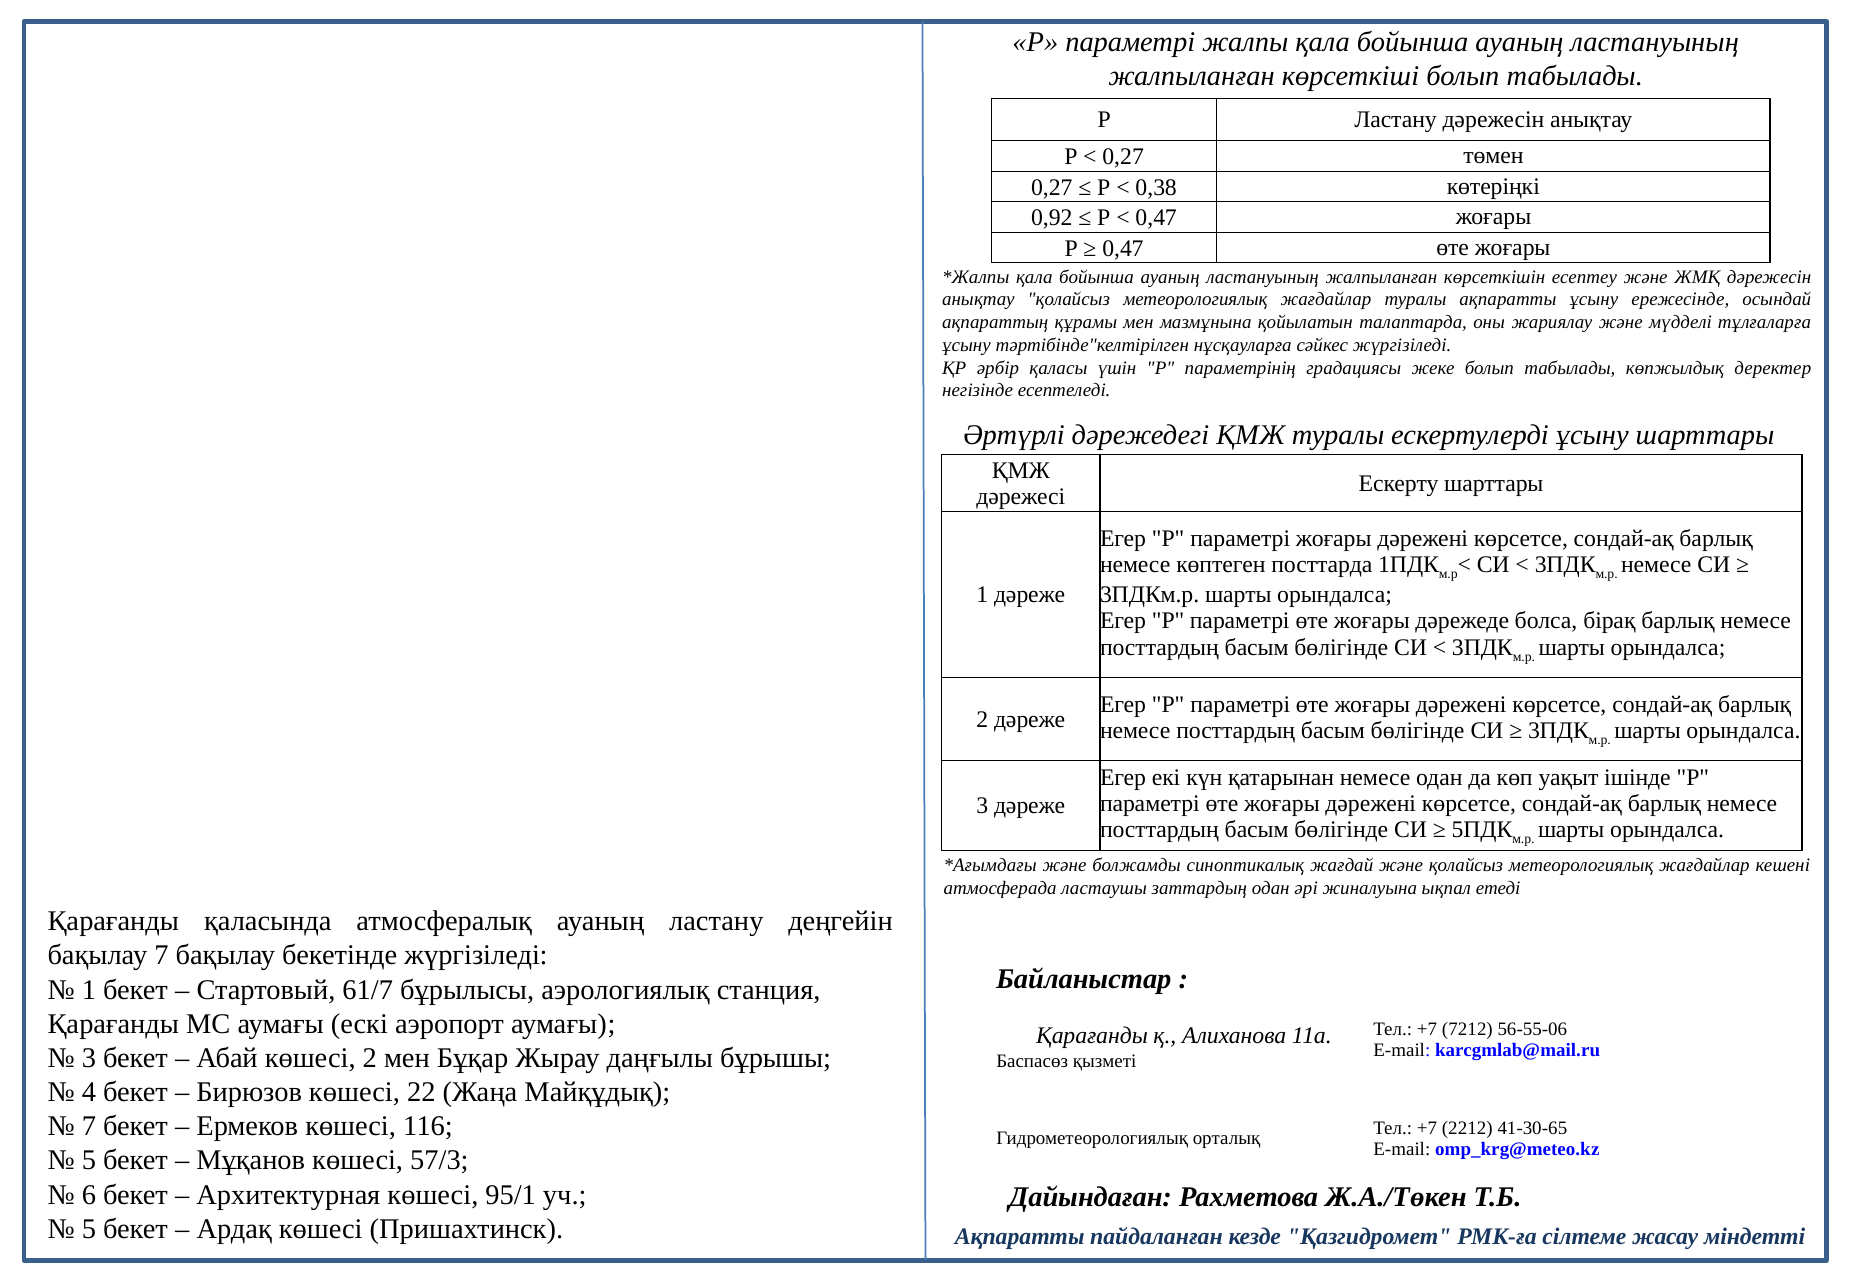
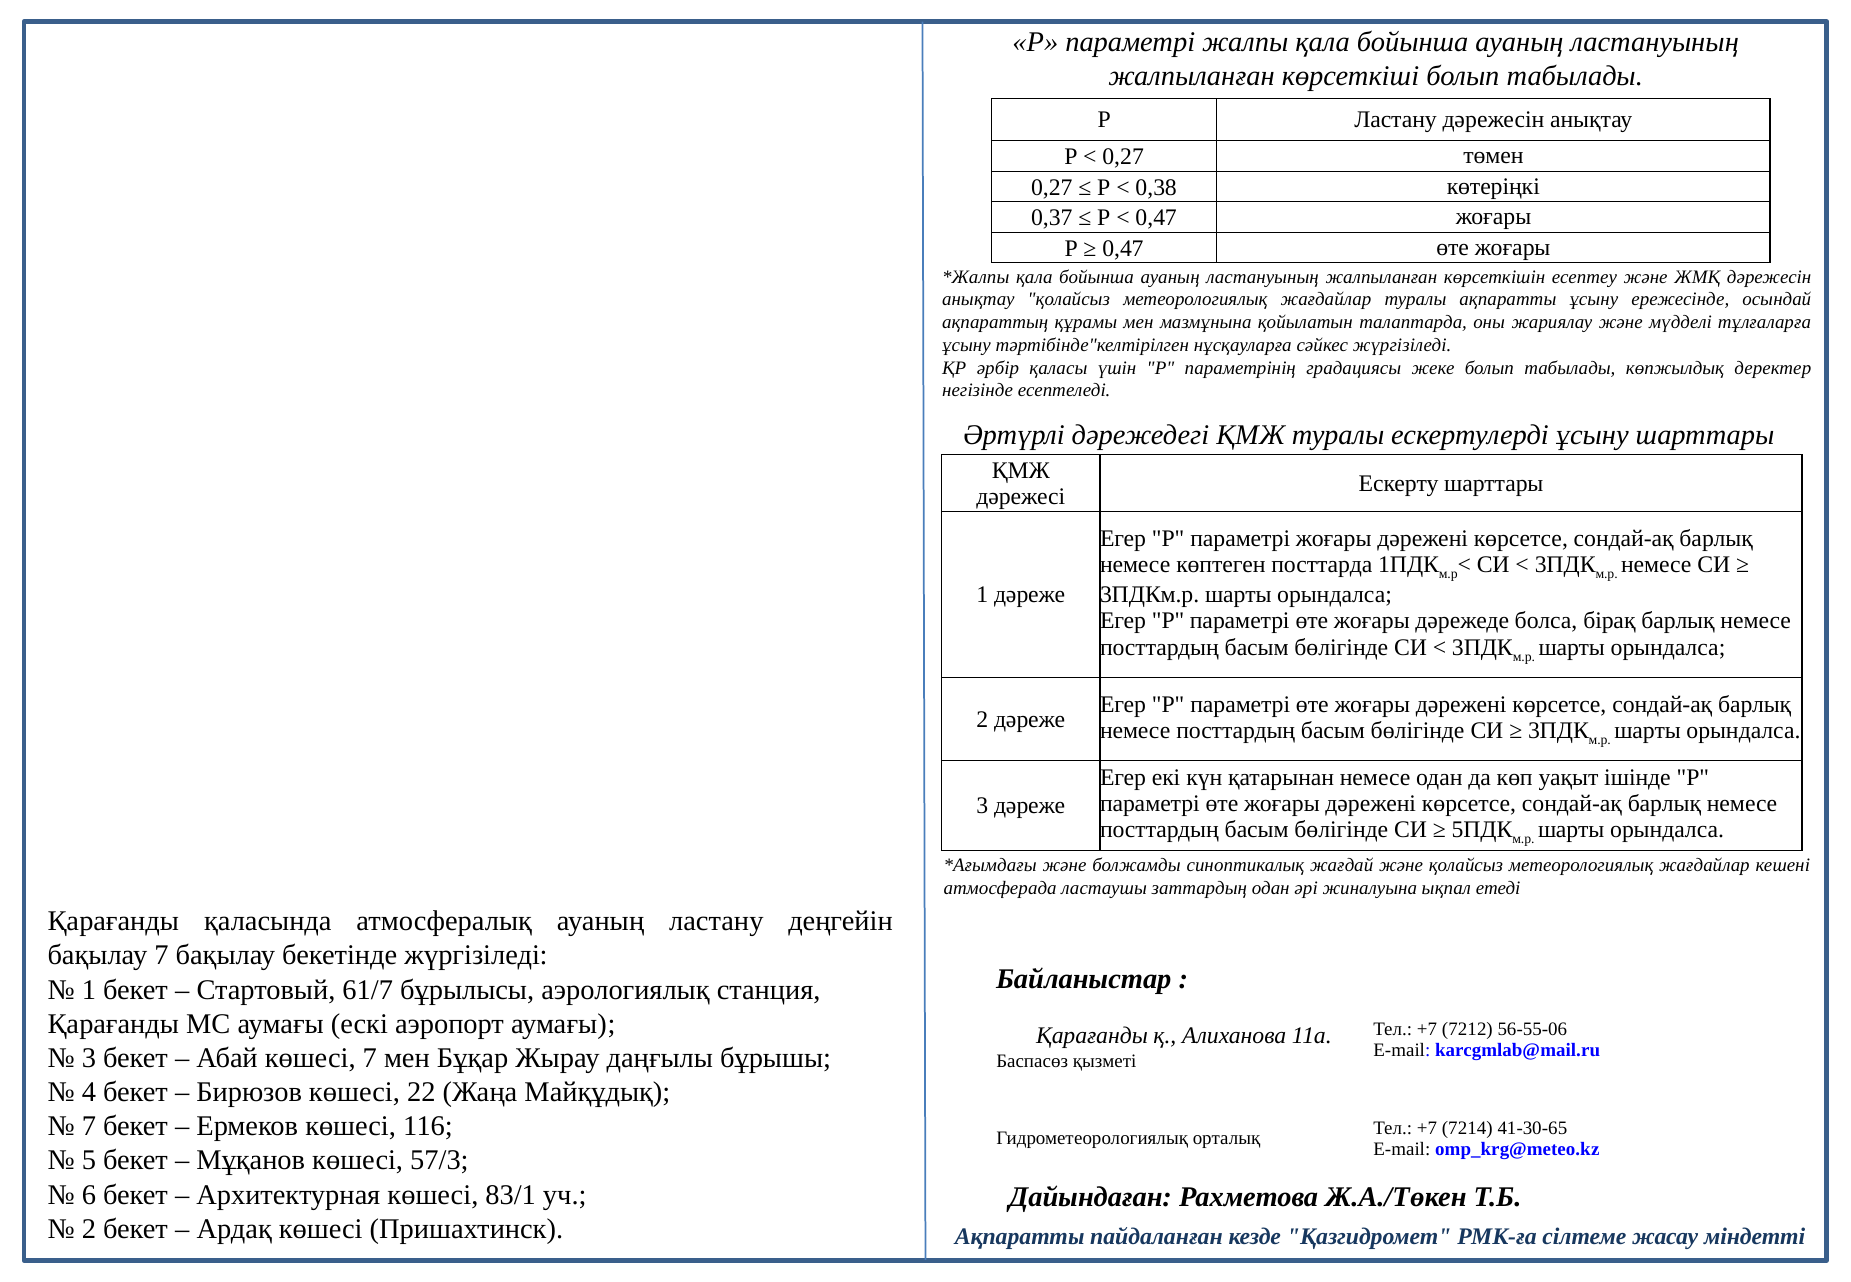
0,92: 0,92 -> 0,37 (1052, 218)
көшесі 2: 2 -> 7 (370, 1058)
2212: 2212 -> 7214 (1467, 1128)
95/1: 95/1 -> 83/1 (511, 1194)
5: 5 -> 2 (89, 1228)
